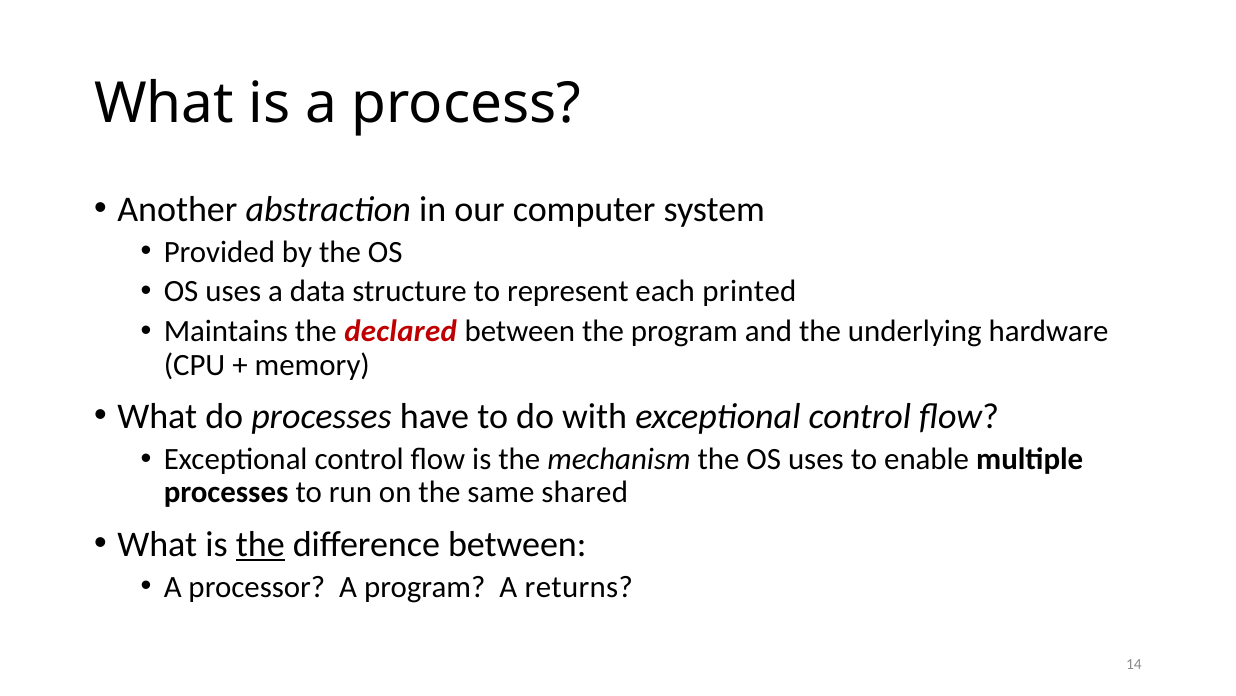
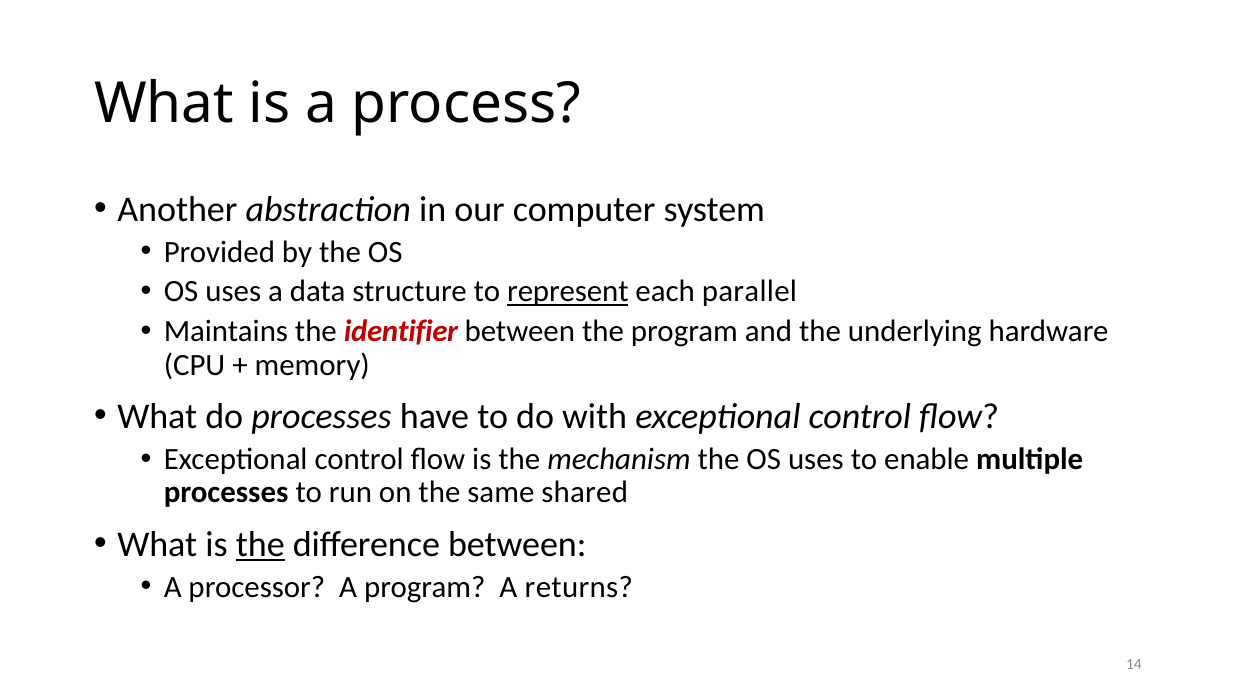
represent underline: none -> present (568, 291)
printed: printed -> parallel (749, 291)
declared: declared -> identifier (401, 331)
